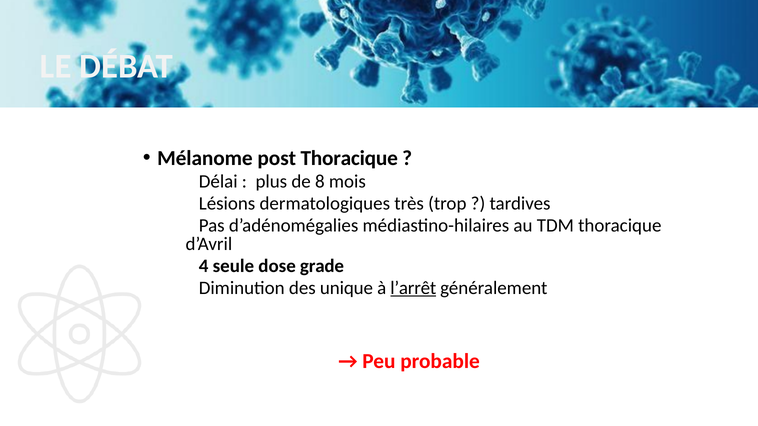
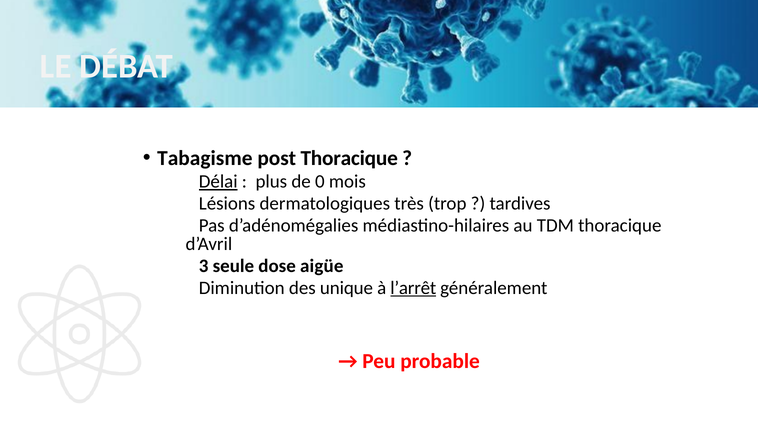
Mélanome: Mélanome -> Tabagisme (205, 159)
Délai underline: none -> present (218, 182)
8: 8 -> 0 (320, 182)
4: 4 -> 3 (204, 266)
grade: grade -> aigüe (322, 266)
